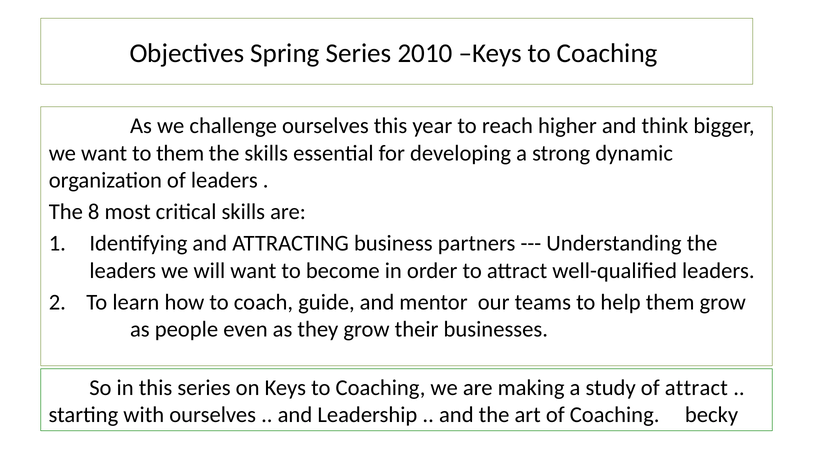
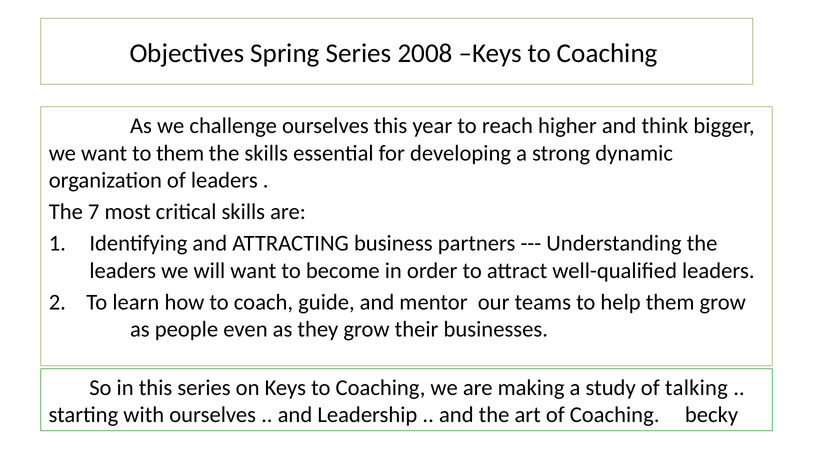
2010: 2010 -> 2008 (425, 53)
8: 8 -> 7 (94, 212)
of attract: attract -> talking (696, 388)
